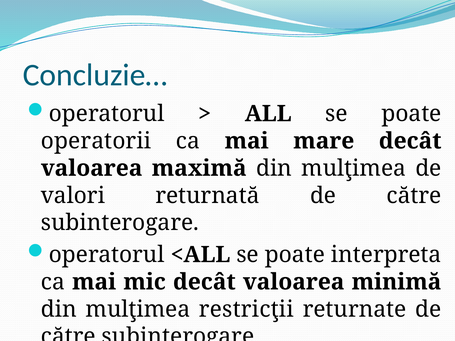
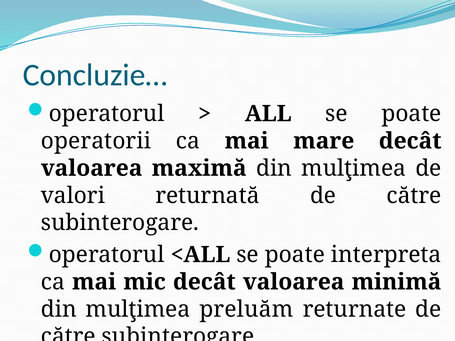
restricţii: restricţii -> preluăm (246, 309)
